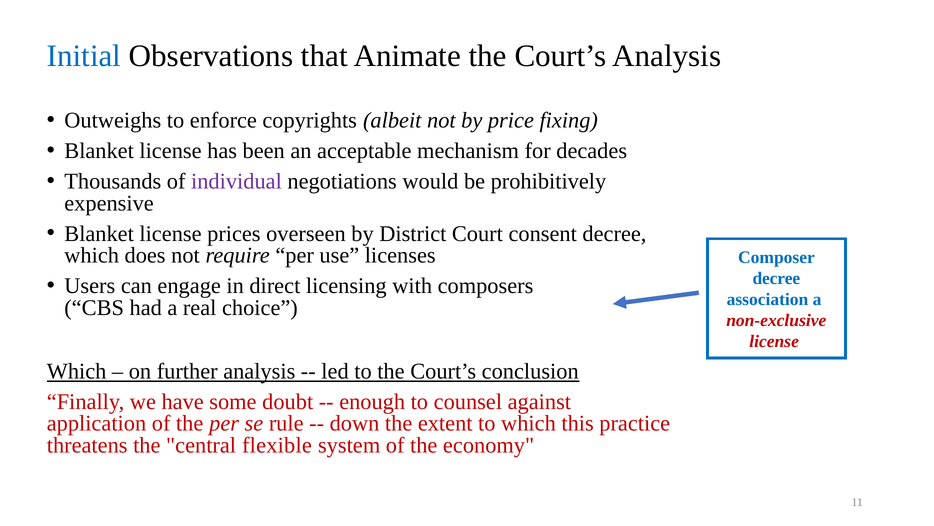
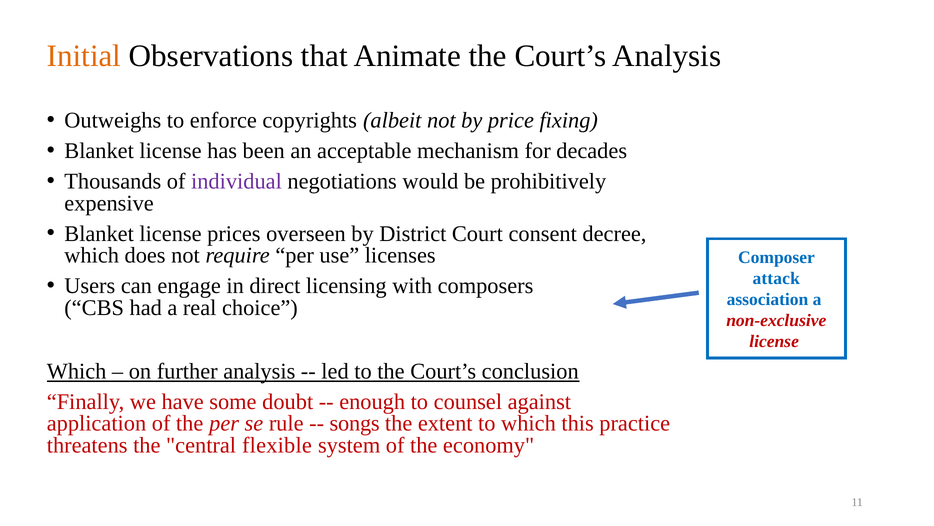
Initial colour: blue -> orange (84, 56)
decree: decree -> attack (776, 278)
down: down -> songs (355, 423)
